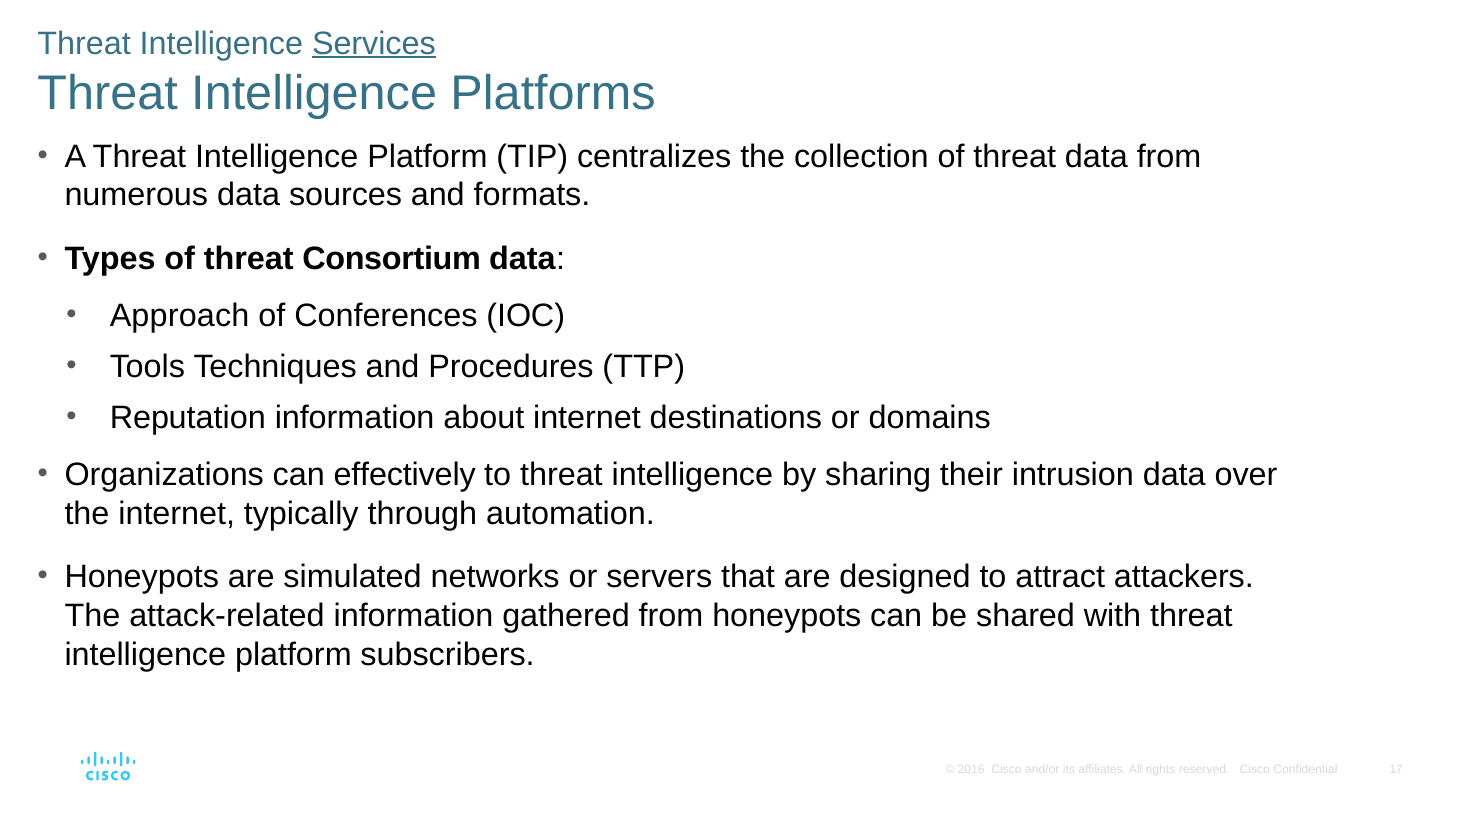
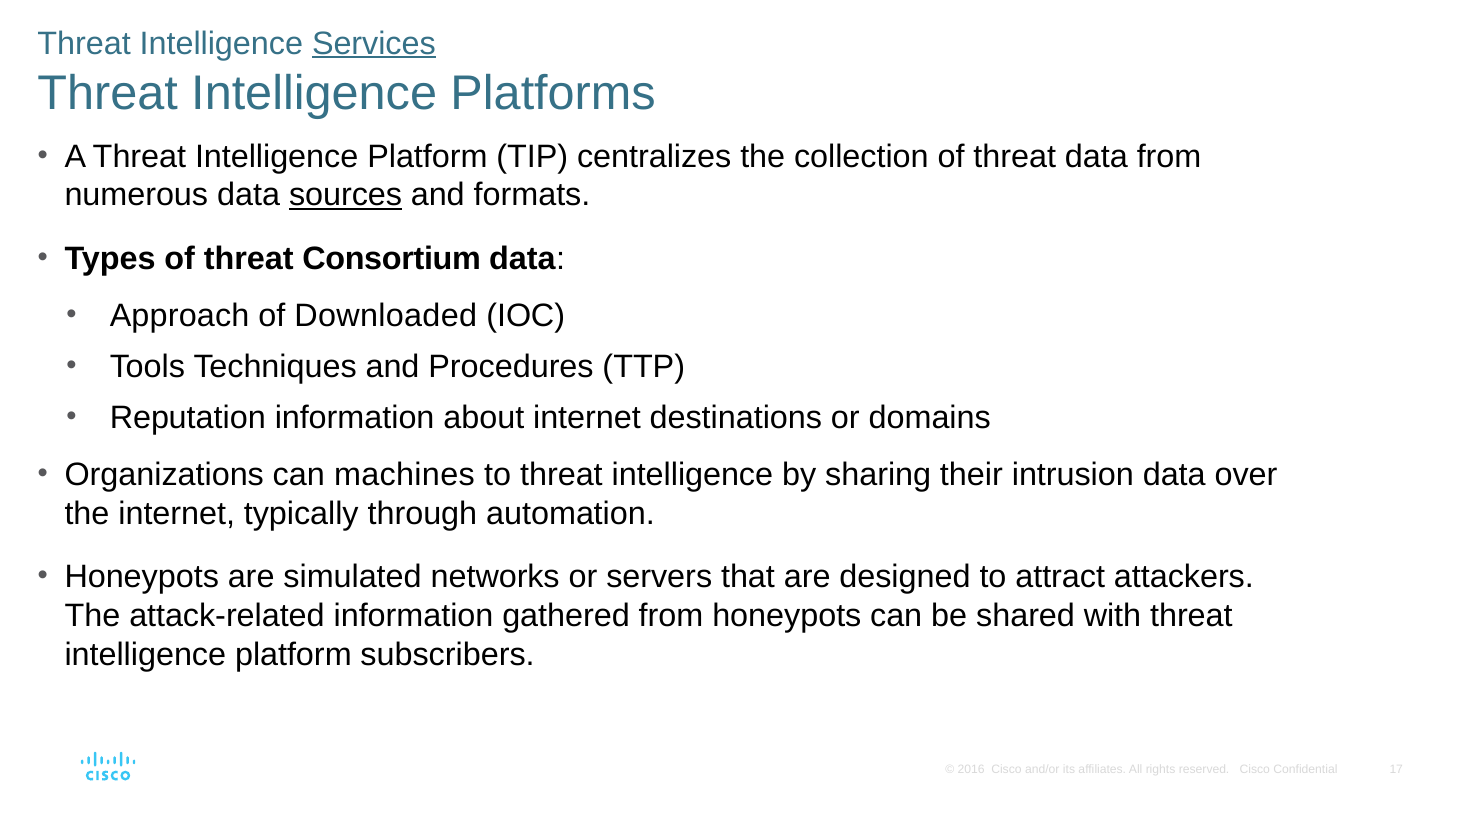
sources underline: none -> present (346, 195)
Conferences: Conferences -> Downloaded (386, 316)
effectively: effectively -> machines (404, 475)
